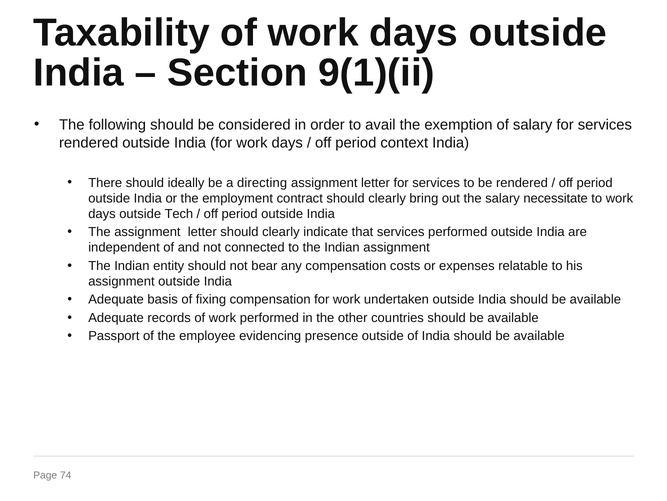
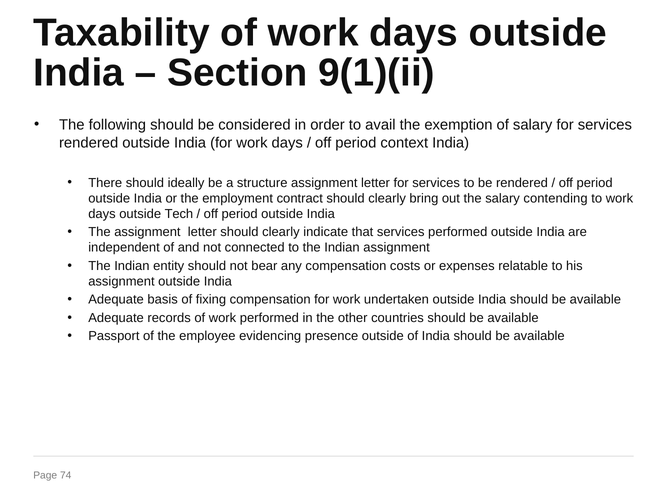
directing: directing -> structure (262, 182)
necessitate: necessitate -> contending (556, 198)
